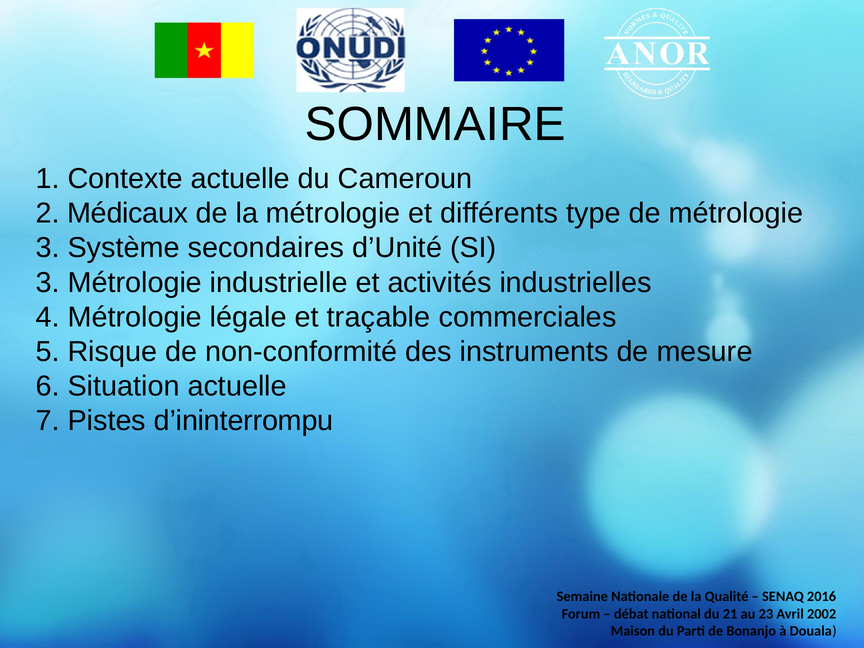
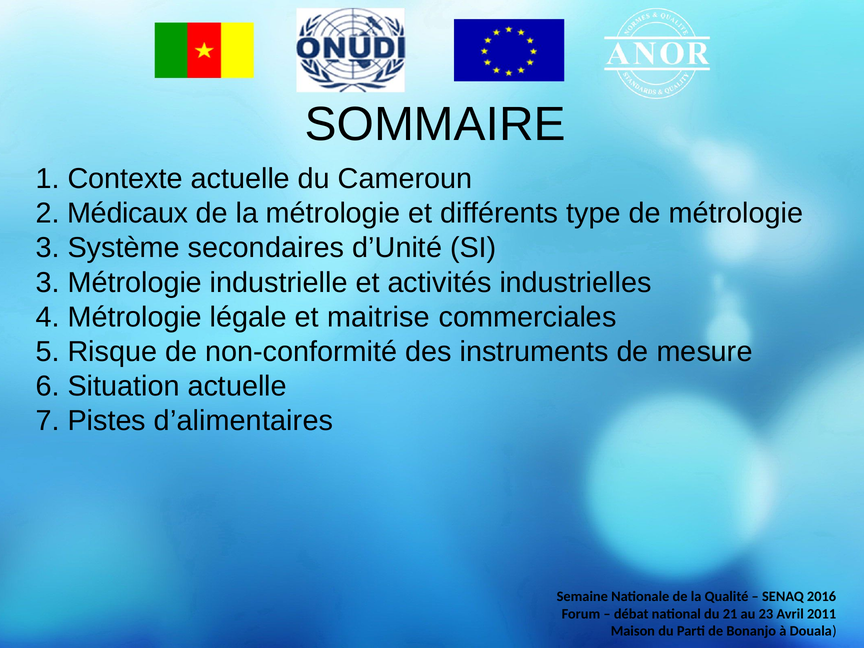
traçable: traçable -> maitrise (379, 317)
d’ininterrompu: d’ininterrompu -> d’alimentaires (243, 421)
2002: 2002 -> 2011 (822, 614)
